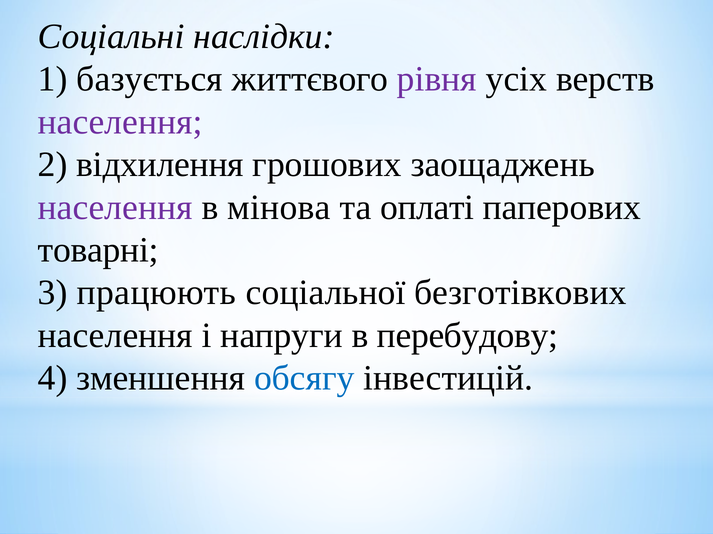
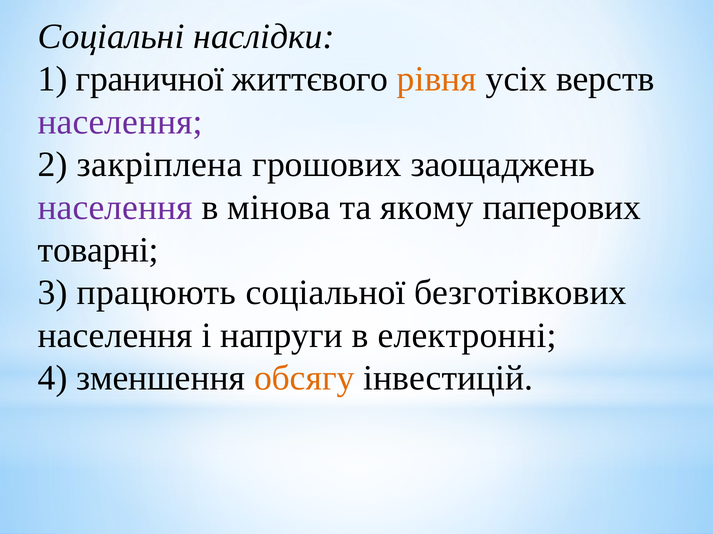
базується: базується -> граничної (150, 79)
рівня colour: purple -> orange (437, 79)
відхилення: відхилення -> закріплена (160, 165)
оплаті: оплаті -> якому (427, 208)
перебудову: перебудову -> електронні (467, 336)
обсягу colour: blue -> orange (304, 379)
